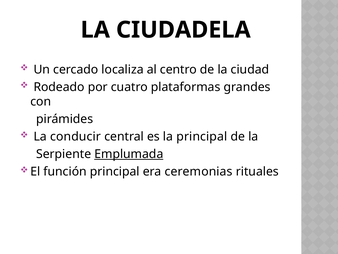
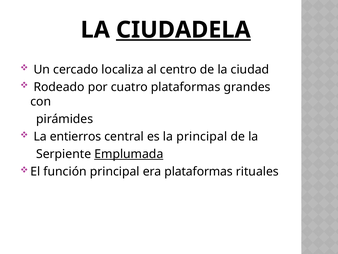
CIUDADELA underline: none -> present (183, 30)
conducir: conducir -> entierros (76, 136)
era ceremonias: ceremonias -> plataformas (199, 171)
